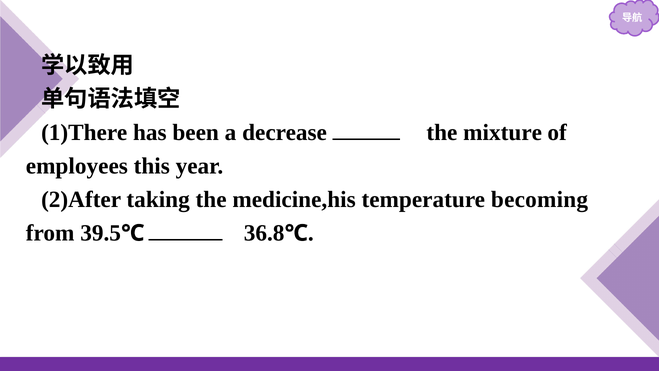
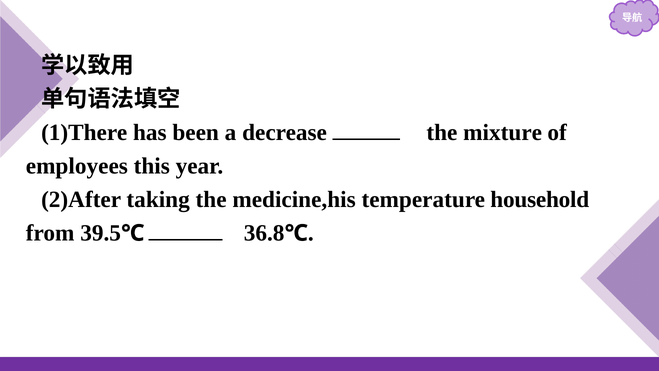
becoming: becoming -> household (540, 199)
